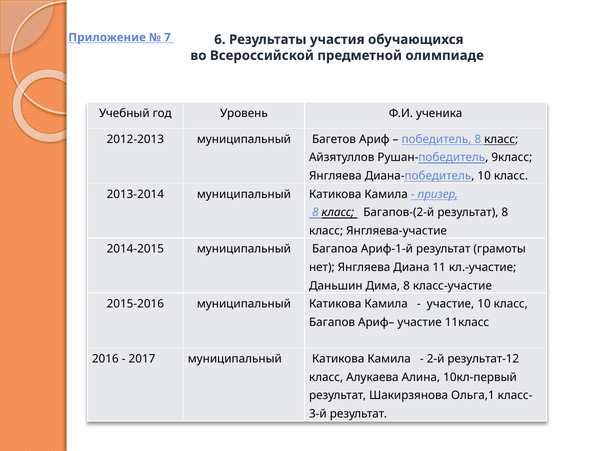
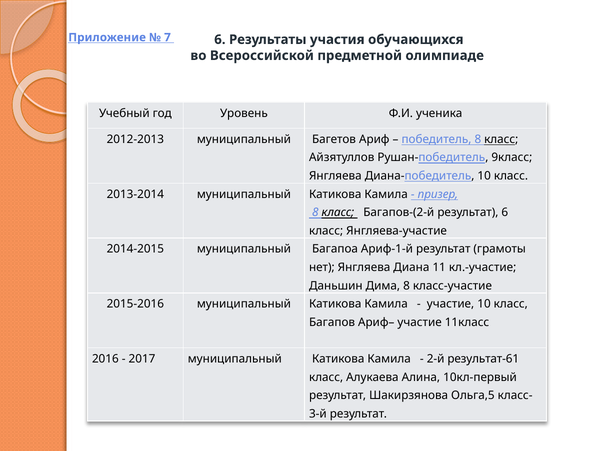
результат 8: 8 -> 6 (505, 212)
результат-12: результат-12 -> результат-61 (483, 359)
Ольга,1: Ольга,1 -> Ольга,5 (473, 395)
